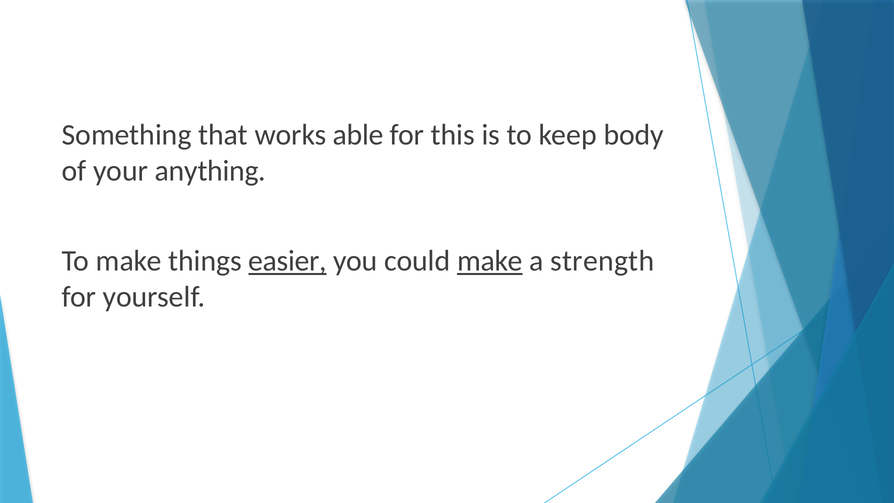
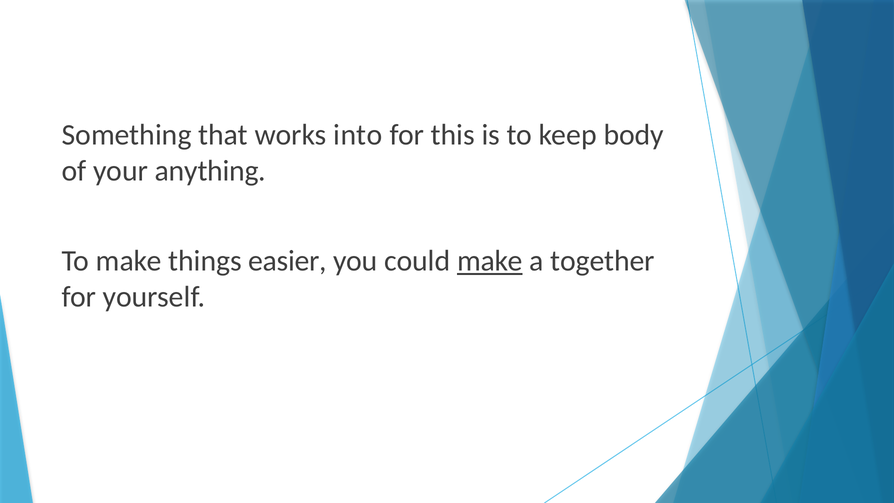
able: able -> into (358, 135)
easier underline: present -> none (288, 261)
strength: strength -> together (602, 261)
